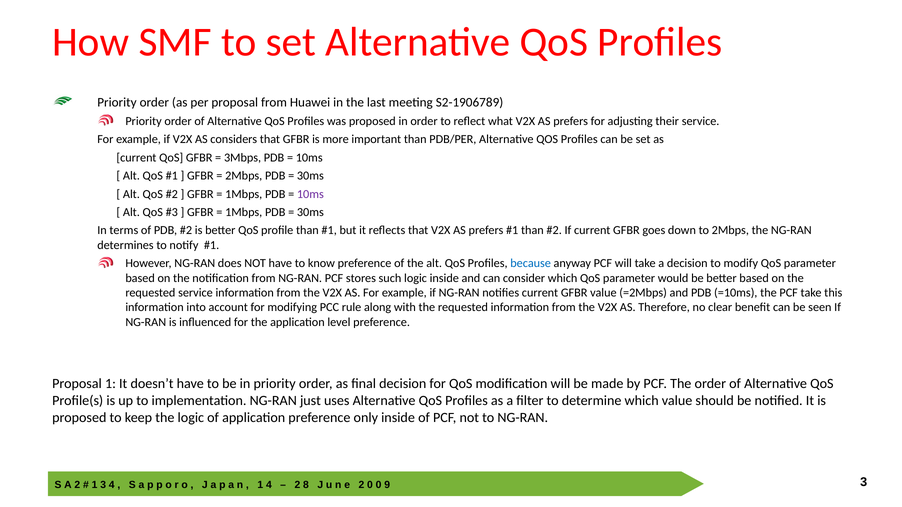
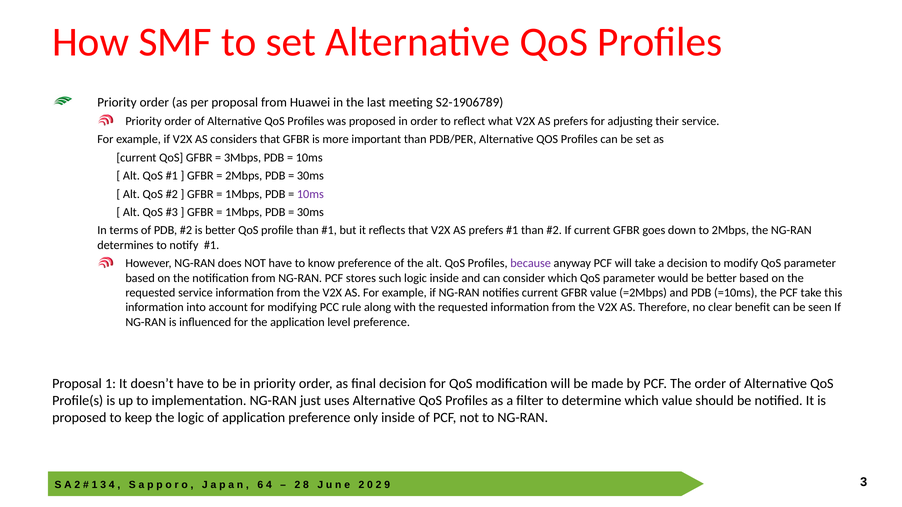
because colour: blue -> purple (531, 264)
1: 1 -> 6 (260, 485)
0: 0 -> 2 (379, 485)
